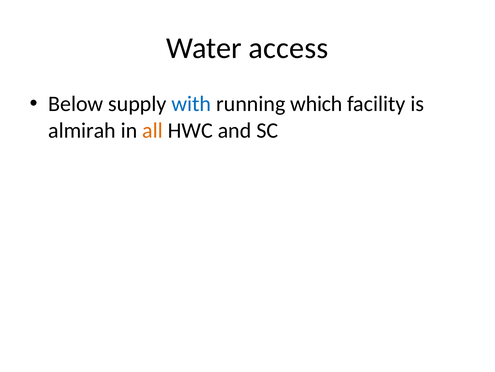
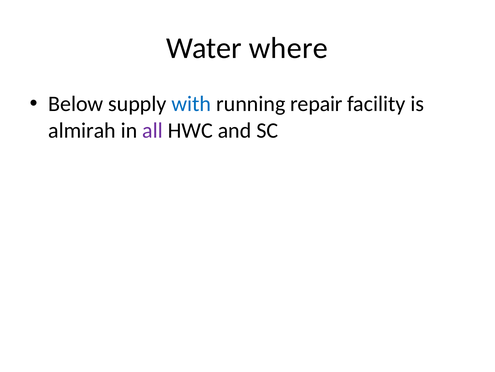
access: access -> where (288, 48)
which: which -> repair (316, 104)
all colour: orange -> purple (153, 130)
